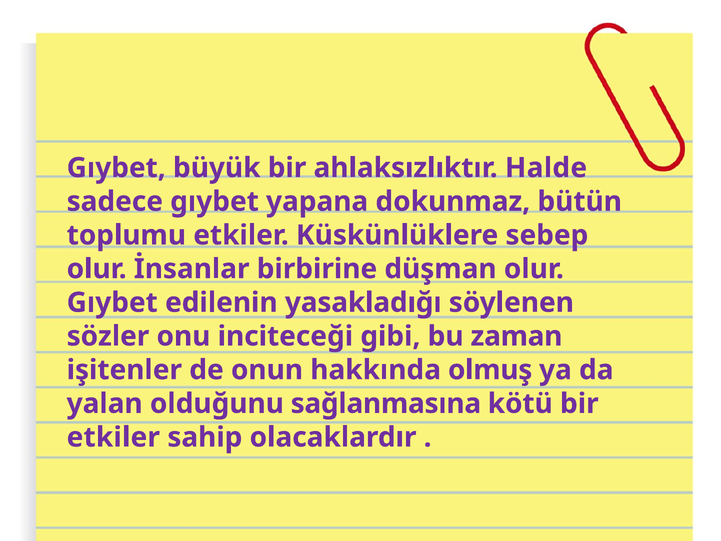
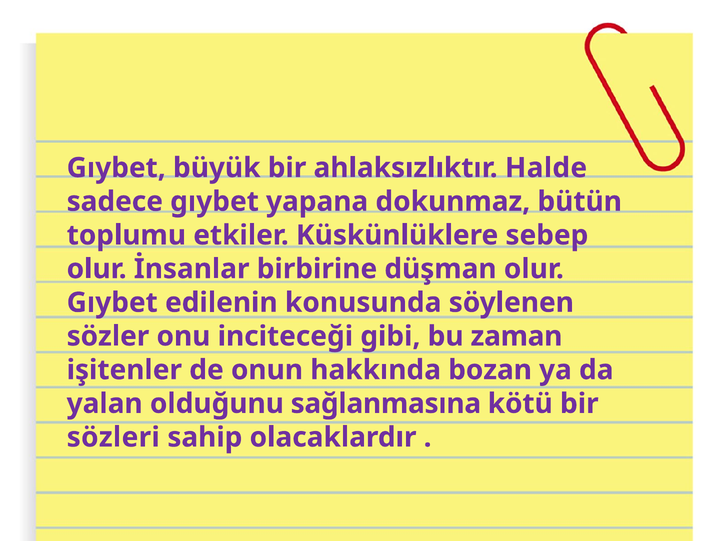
yasakladığı: yasakladığı -> konusunda (363, 302)
olmuş: olmuş -> bozan (490, 370)
etkiler: etkiler -> sözleri (113, 437)
